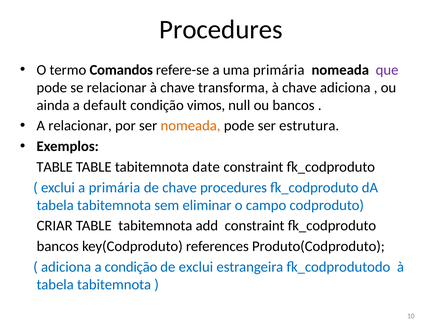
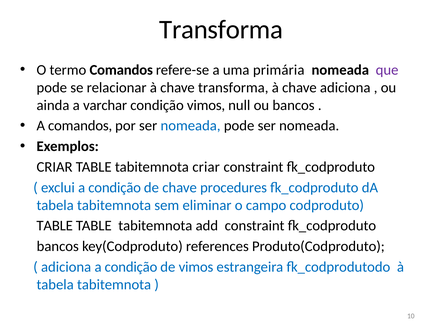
Procedures: Procedures -> Transforma (221, 29)
default: default -> varchar (105, 105)
A relacionar: relacionar -> comandos (80, 126)
nomeada colour: orange -> blue (191, 126)
pode ser estrutura: estrutura -> nomeada (309, 126)
TABLE: TABLE -> CRIAR (55, 167)
tabitemnota date: date -> criar (206, 167)
exclui a primária: primária -> condição (115, 187)
CRIAR: CRIAR -> TABLE (55, 226)
de exclui: exclui -> vimos (196, 267)
